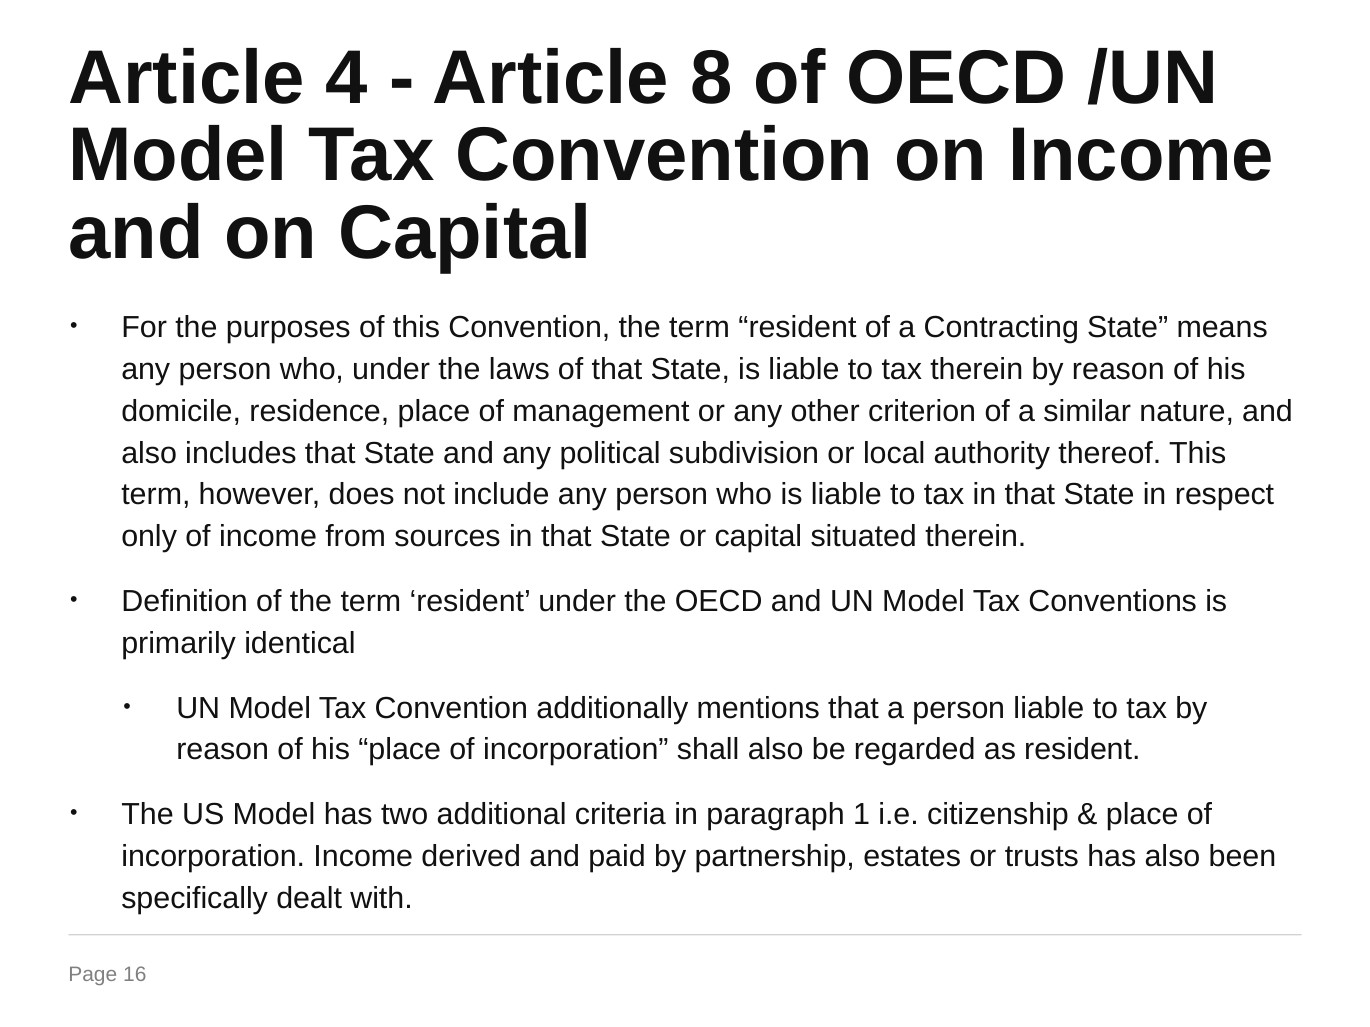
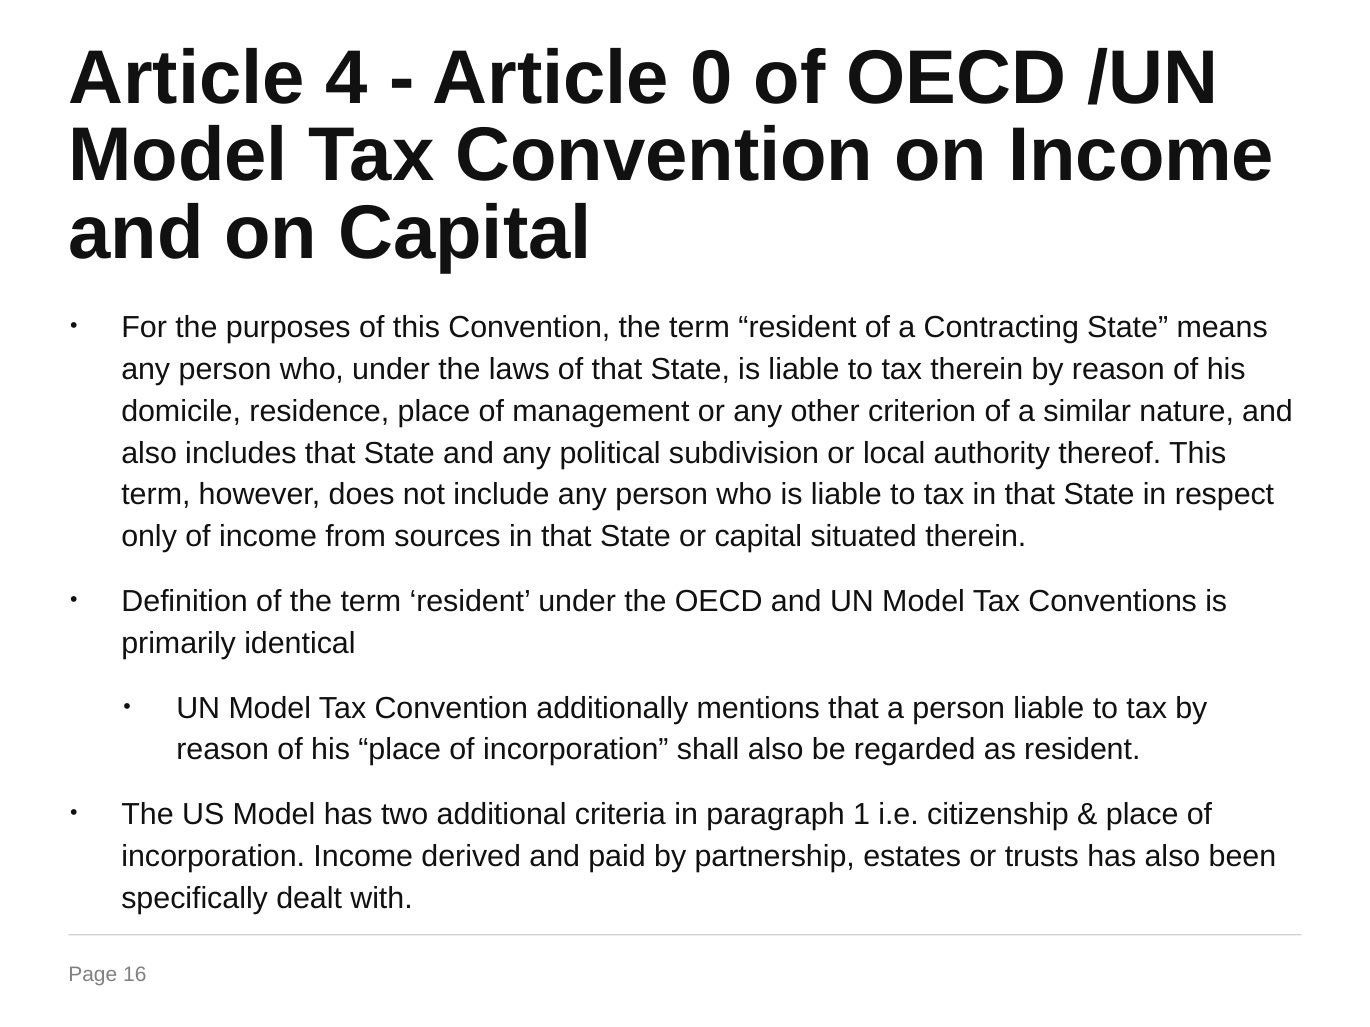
8: 8 -> 0 (712, 78)
